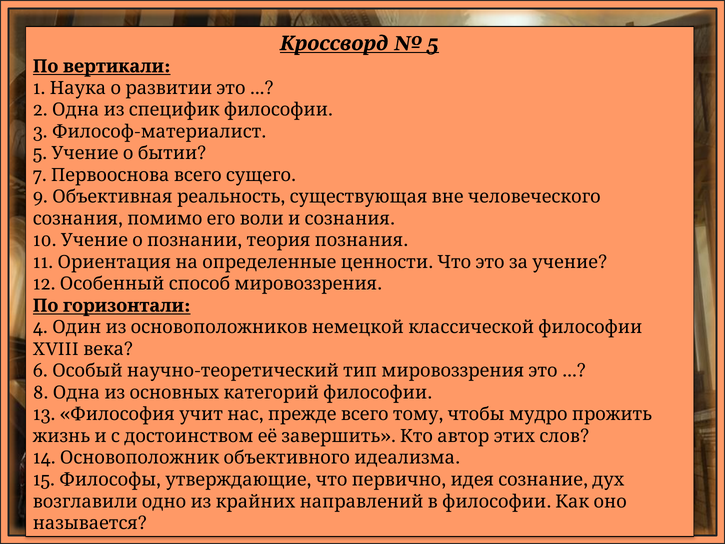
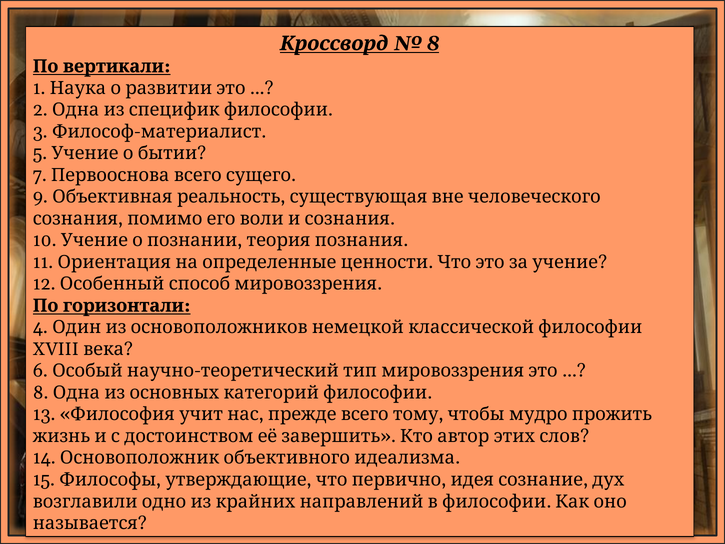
5: 5 -> 8 (433, 43)
